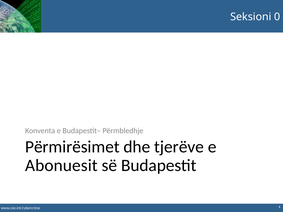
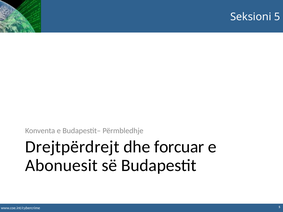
Seksioni 0: 0 -> 5 (277, 17)
Përmirësimet: Përmirësimet -> Drejtpërdrejt (72, 147)
tjerëve: tjerëve -> forcuar (179, 147)
